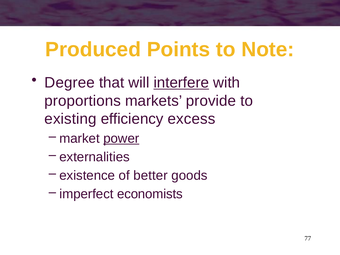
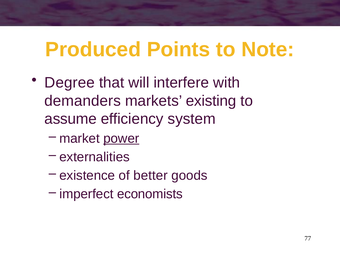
interfere underline: present -> none (181, 83)
proportions: proportions -> demanders (83, 101)
provide: provide -> existing (211, 101)
existing: existing -> assume (71, 119)
excess: excess -> system (192, 119)
